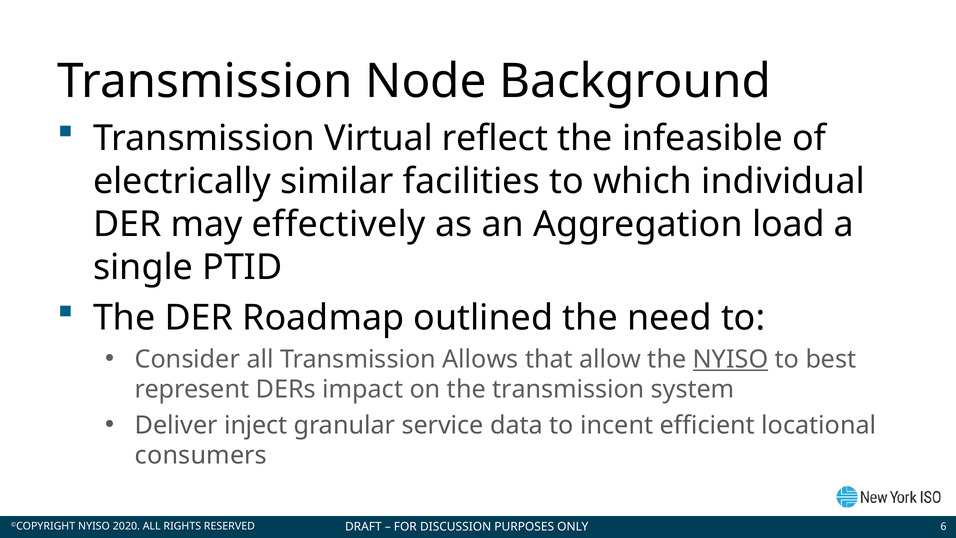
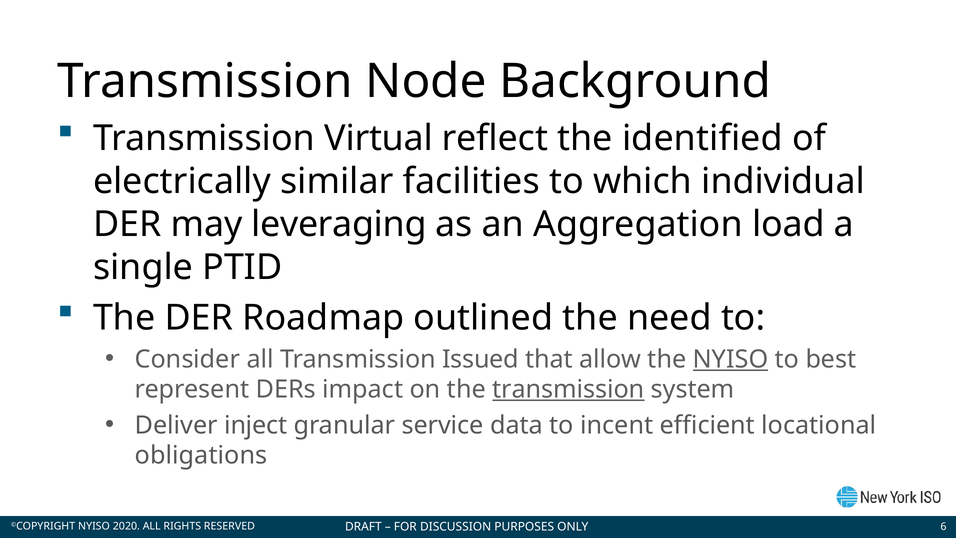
infeasible: infeasible -> identified (702, 138)
effectively: effectively -> leveraging (339, 224)
Allows: Allows -> Issued (481, 359)
transmission underline: none -> present (568, 389)
consumers: consumers -> obligations (201, 455)
